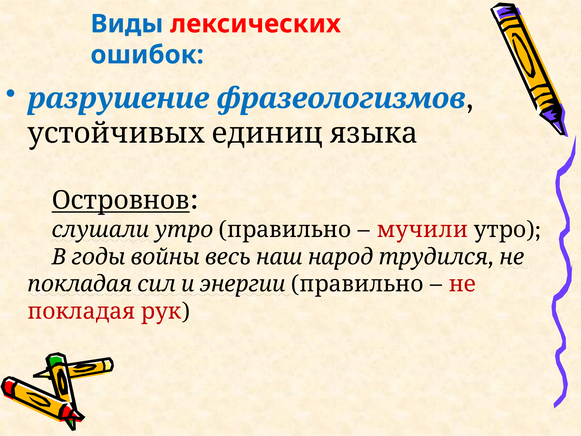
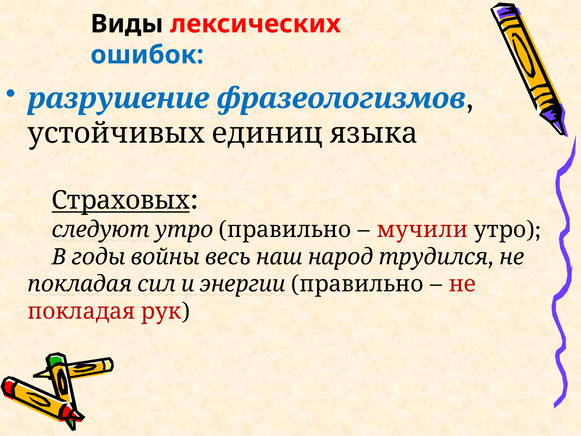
Виды colour: blue -> black (127, 24)
Островнов: Островнов -> Страховых (121, 200)
слушали: слушали -> следуют (101, 230)
